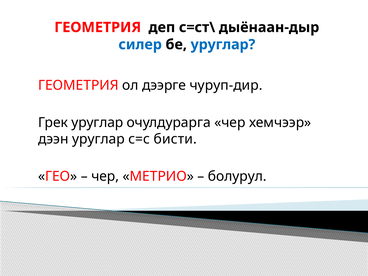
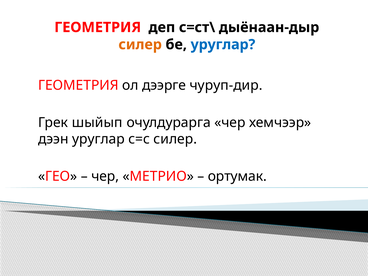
силер colour: blue -> orange (140, 45)
Грек уруглар: уруглар -> шыйып (97, 123)
с=с бисти: бисти -> силер (175, 139)
болурул: болурул -> ортумак (237, 176)
